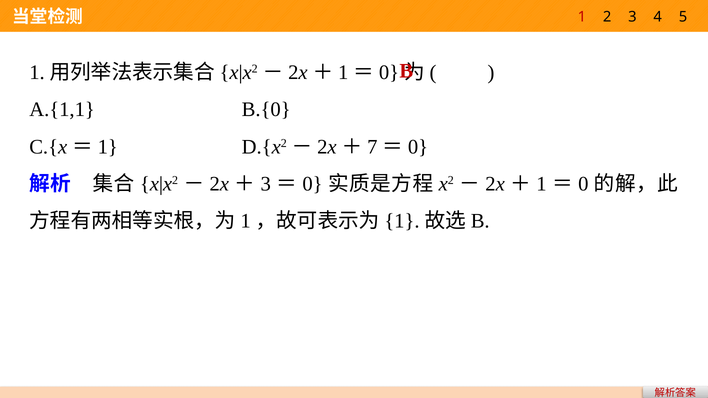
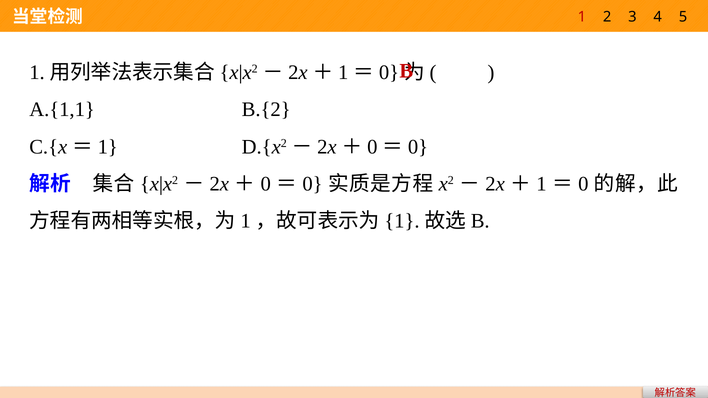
B.{0: B.{0 -> B.{2 (266, 110)
7: 7 -> 0 (372, 147)
3: 3 -> 0 (266, 184)
